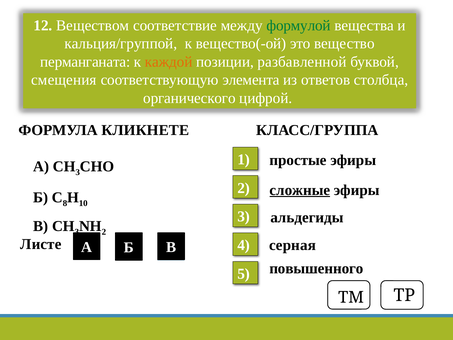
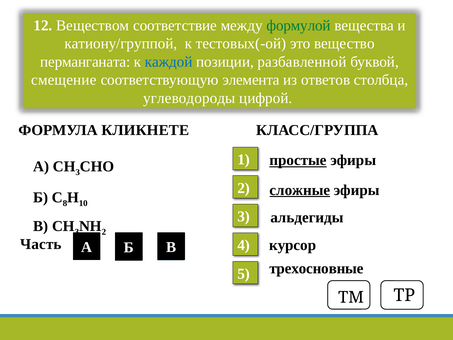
кальция/группой: кальция/группой -> катиону/группой (121, 44)
вещество(-ой: вещество(-ой -> тестовых(-ой (241, 44)
каждой colour: orange -> blue (169, 62)
смещения: смещения -> смещение (64, 80)
органического: органического -> углеводороды (189, 98)
простые underline: none -> present (298, 160)
Листе: Листе -> Часть (41, 244)
серная: серная -> курсор (293, 245)
повышенного: повышенного -> трехосновные (316, 268)
